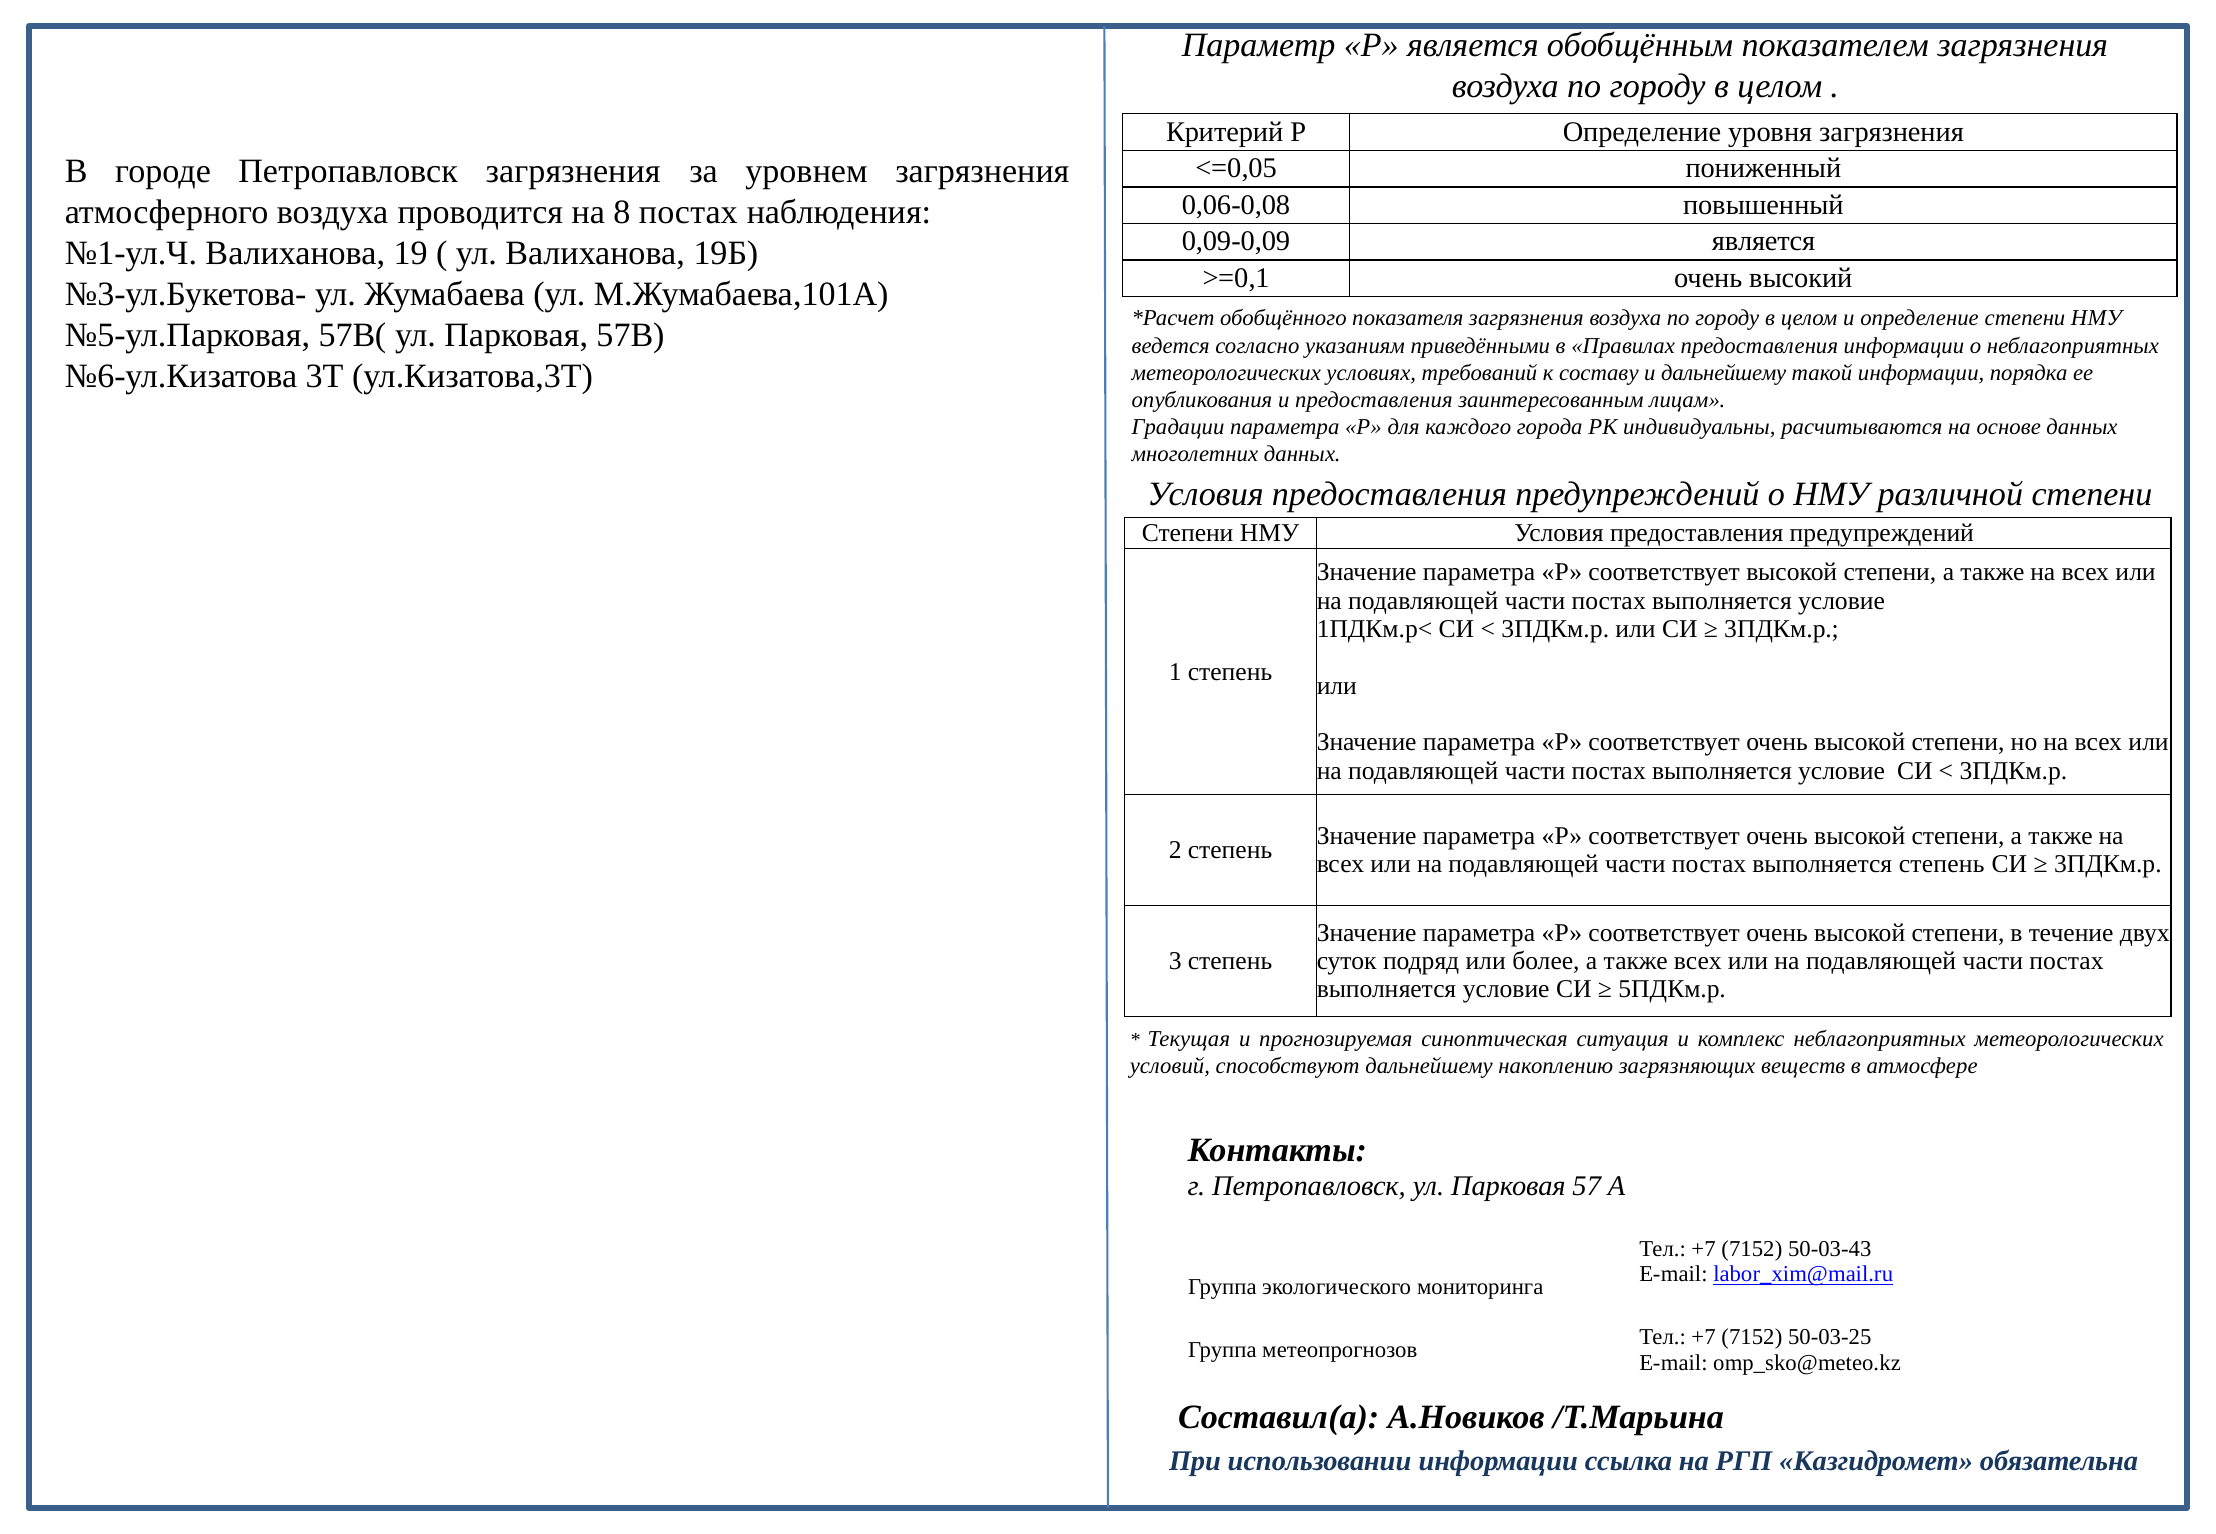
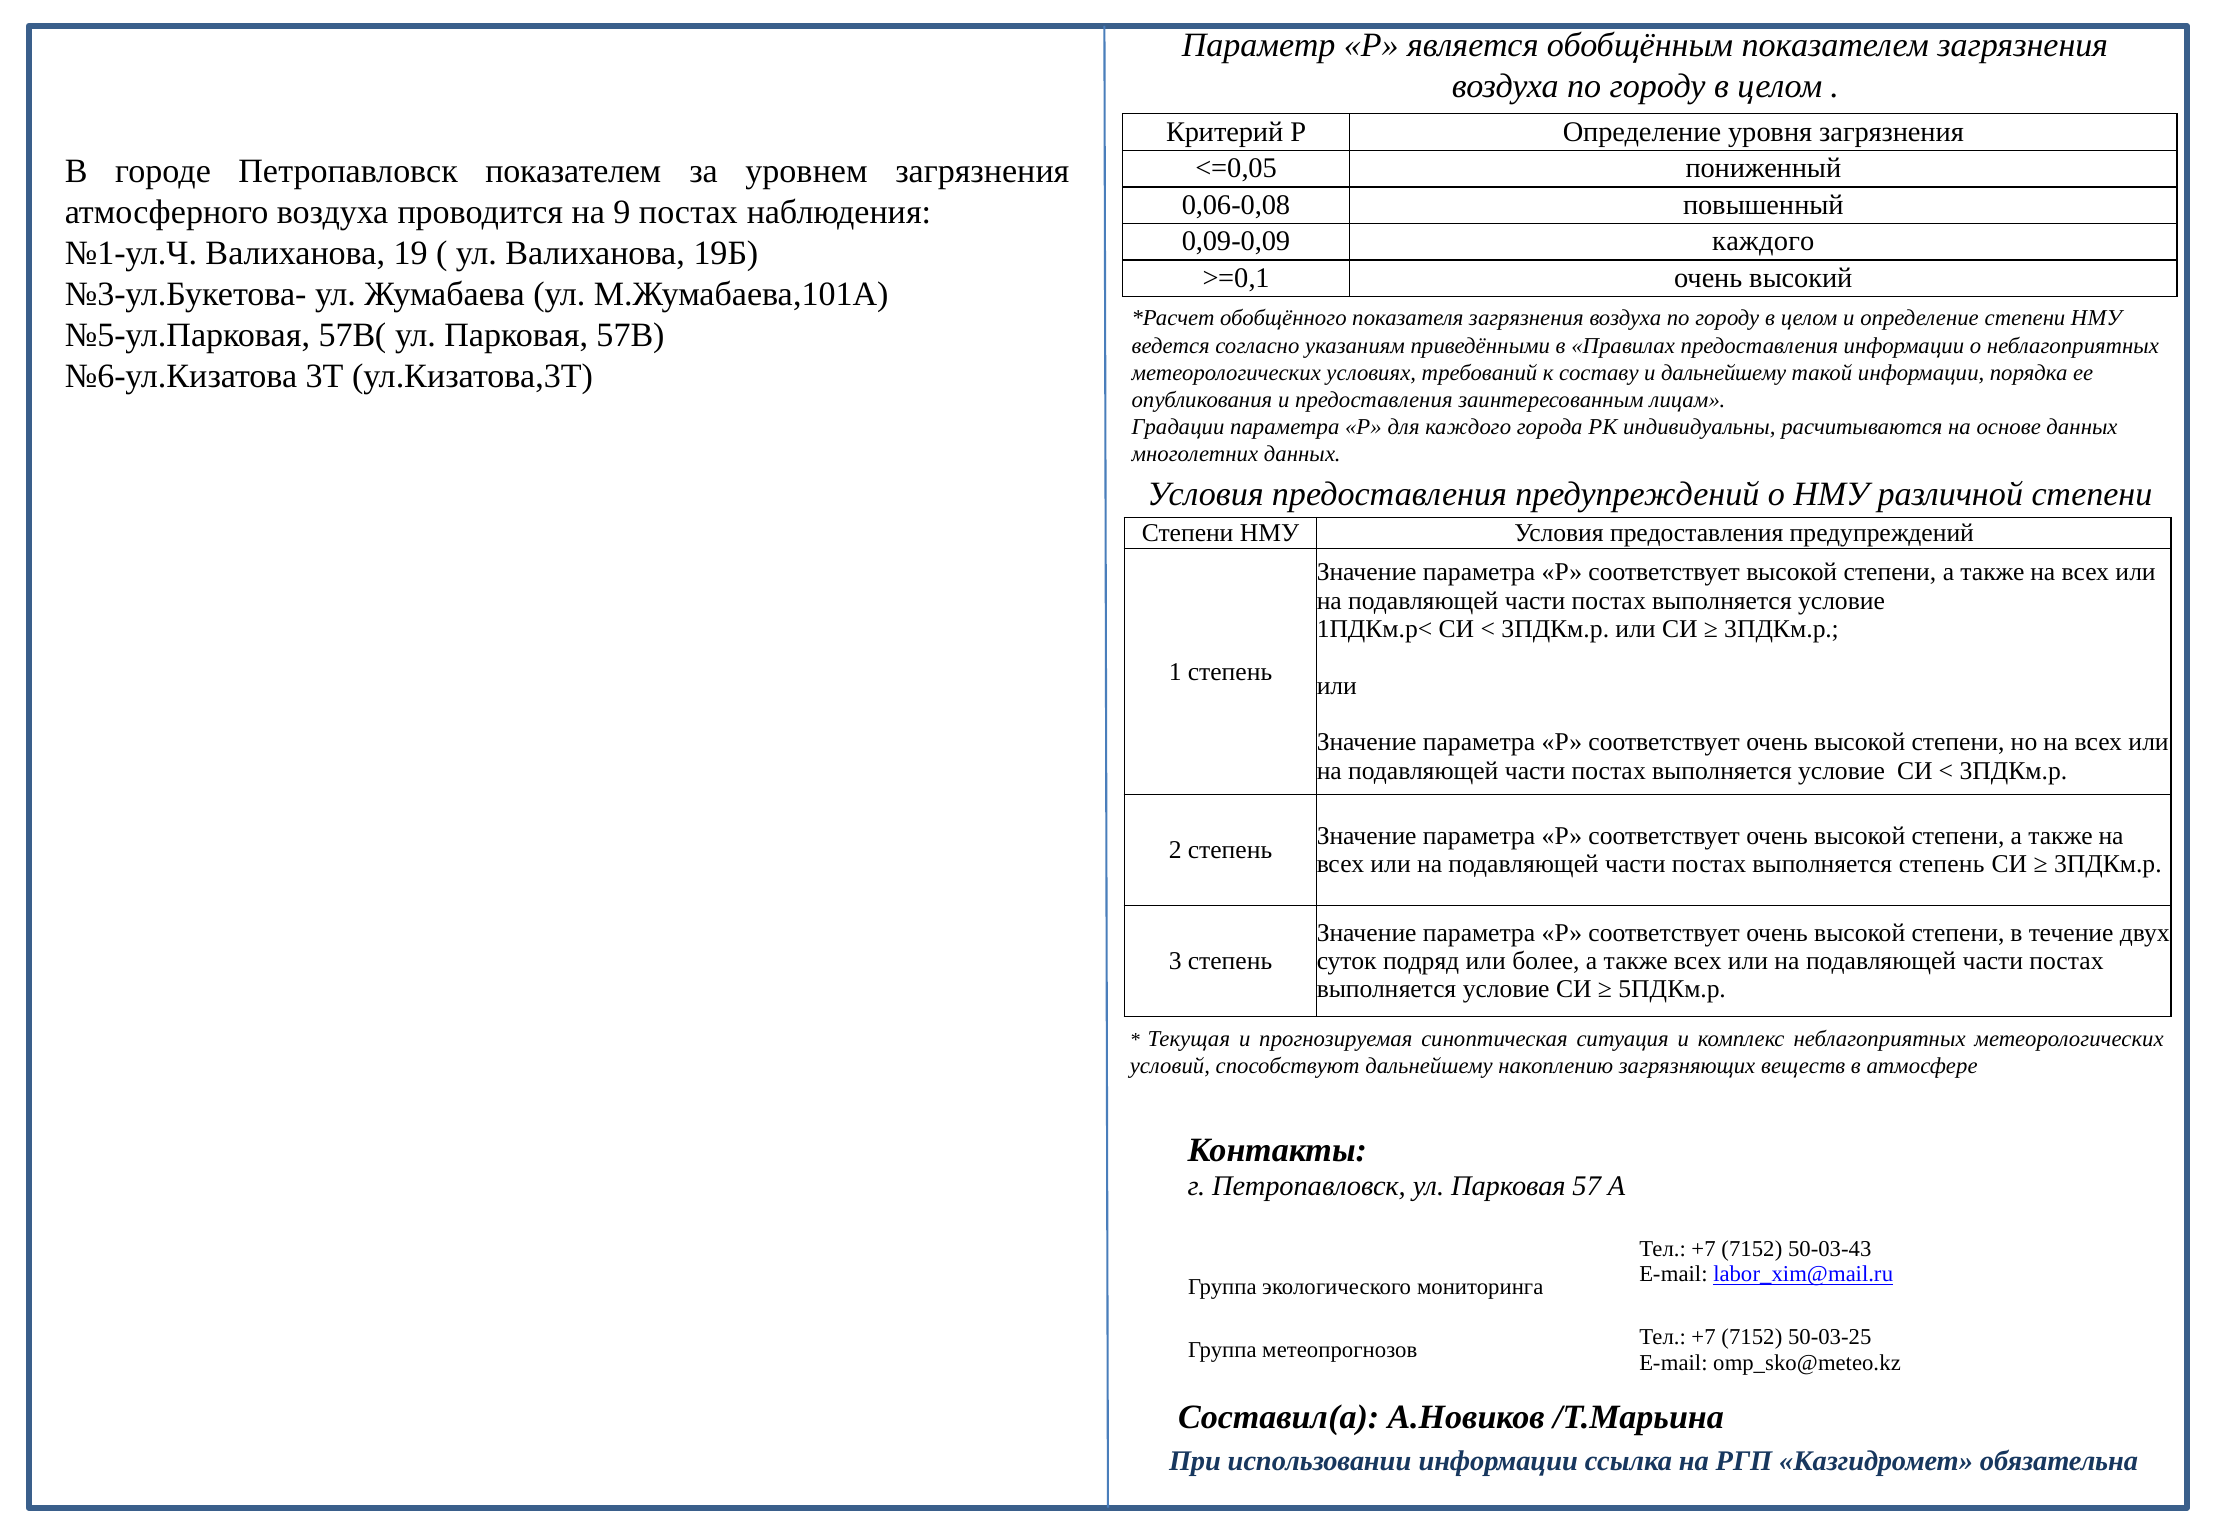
Петропавловск загрязнения: загрязнения -> показателем (573, 172)
8: 8 -> 9 (622, 213)
0,09-0,09 является: является -> каждого (1763, 241)
